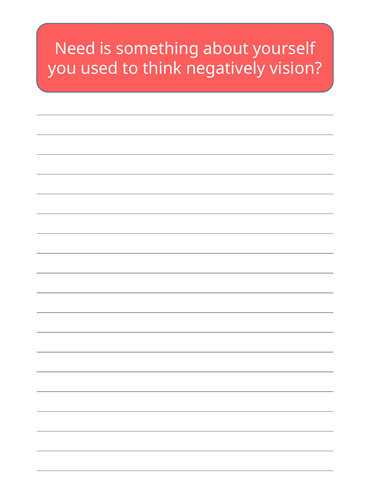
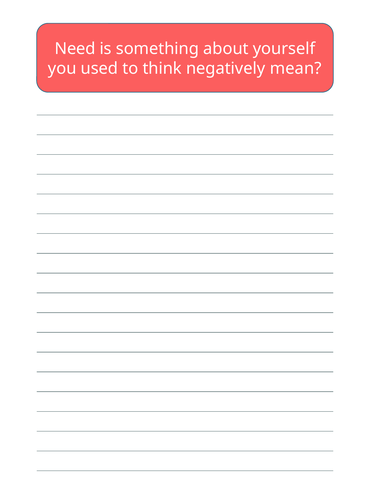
vision: vision -> mean (296, 68)
